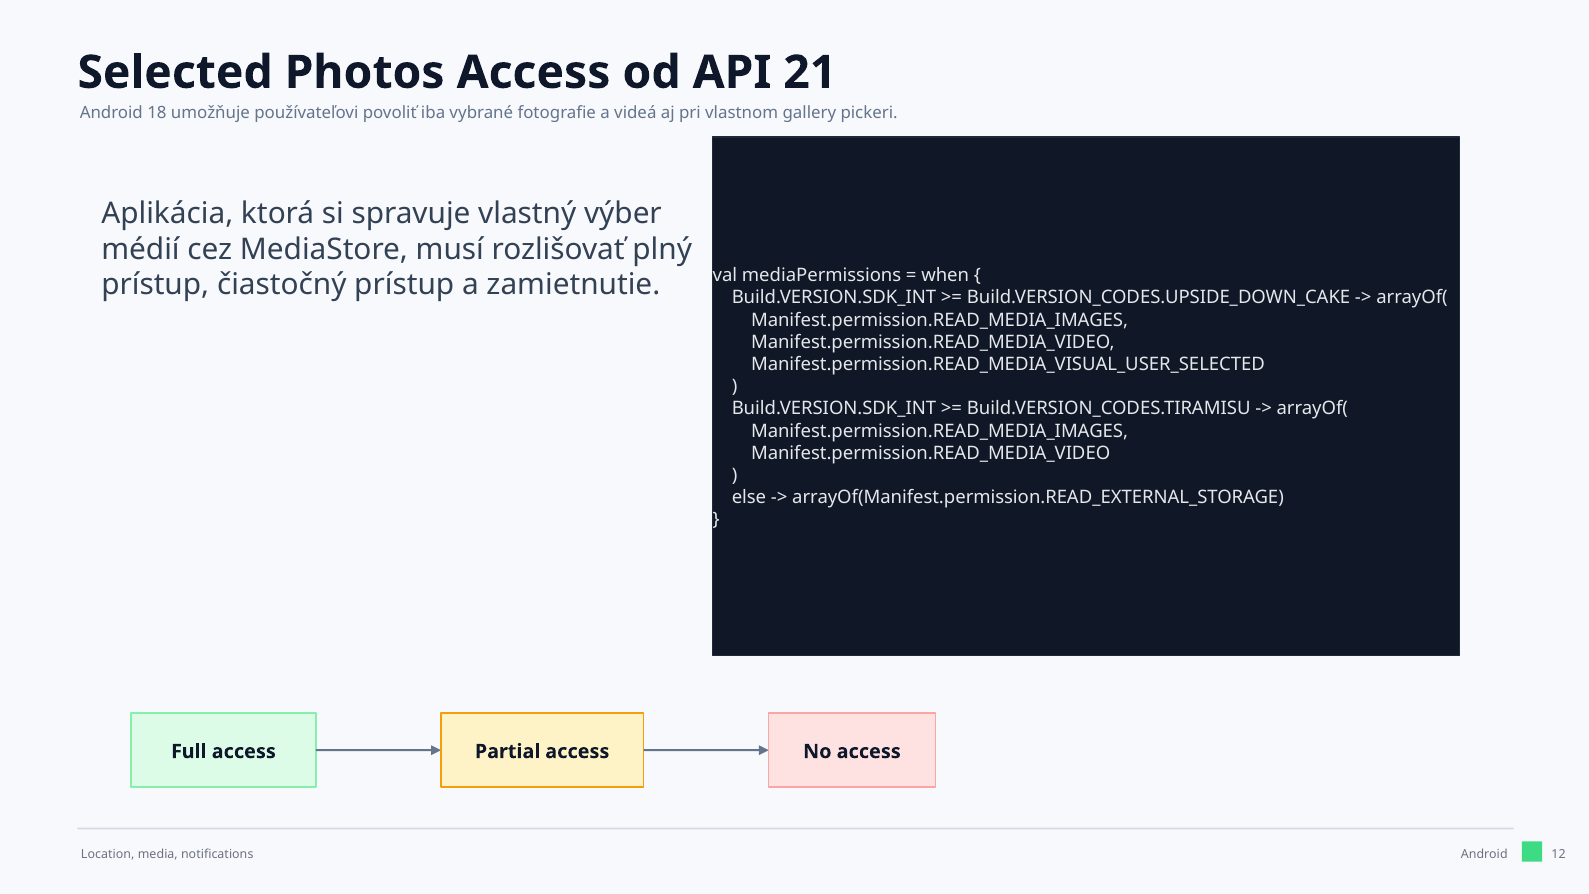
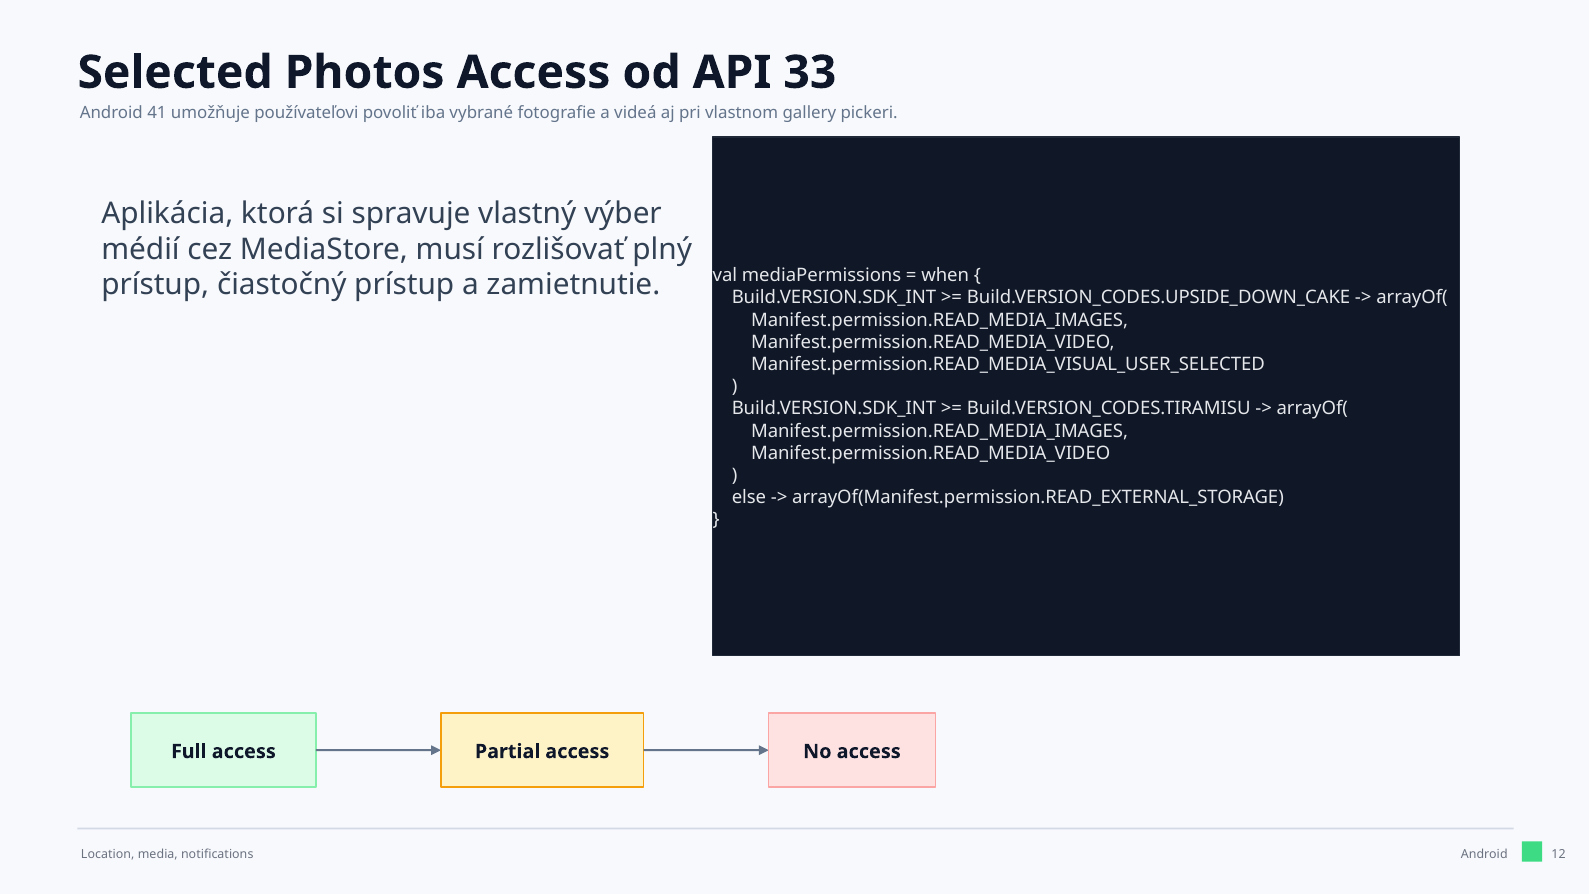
21: 21 -> 33 (810, 73)
18: 18 -> 41 (157, 113)
